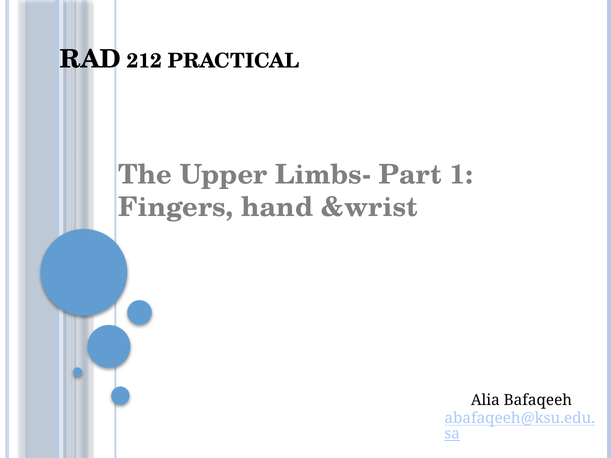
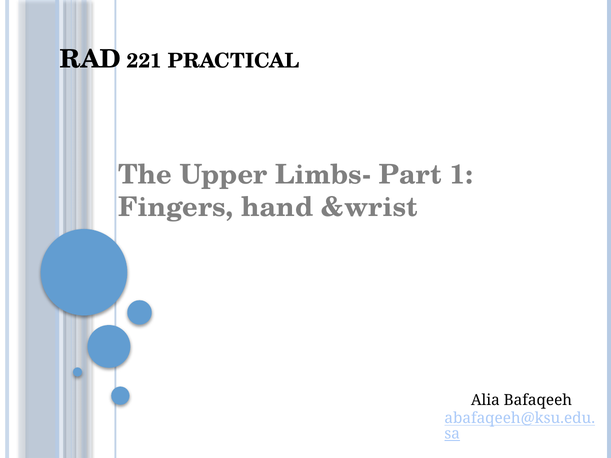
212: 212 -> 221 (144, 61)
